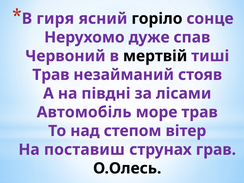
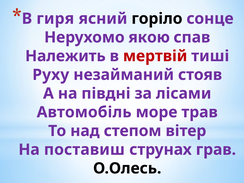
дуже: дуже -> якою (149, 37)
Червоний: Червоний -> Належить (65, 56)
мертвій colour: black -> red (155, 56)
Трав: Трав -> Руху (51, 75)
